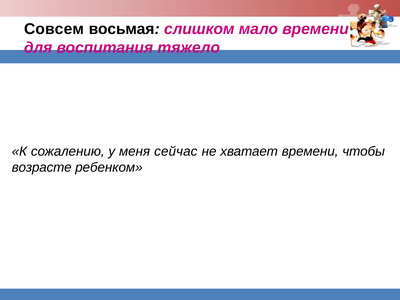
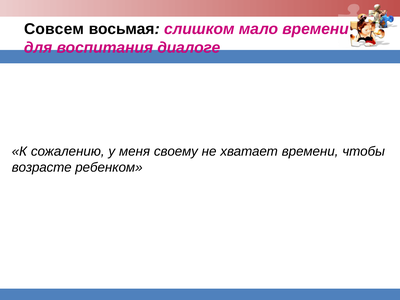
тяжело: тяжело -> диалоге (189, 48)
сейчас: сейчас -> своему (176, 151)
